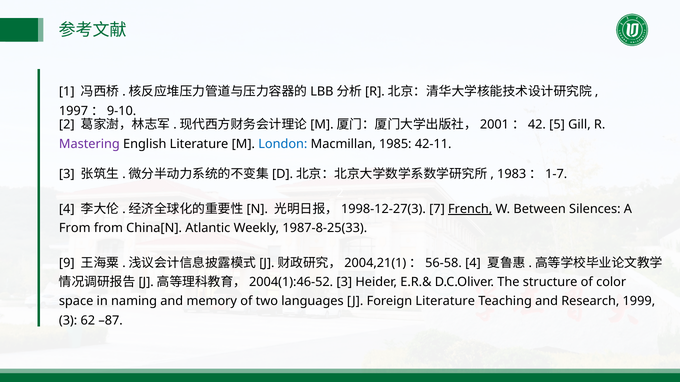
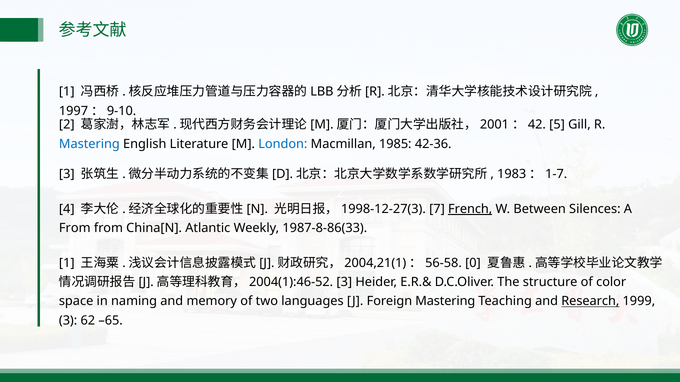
Mastering colour: purple -> blue (89, 144)
42-11: 42-11 -> 42-36 (433, 144)
1987-8-25(33: 1987-8-25(33 -> 1987-8-86(33 (325, 229)
9: 9 -> 1 (67, 263)
4: 4 -> 0 (473, 263)
Foreign Literature: Literature -> Mastering (445, 302)
Research underline: none -> present (590, 302)
–87: –87 -> –65 (111, 321)
